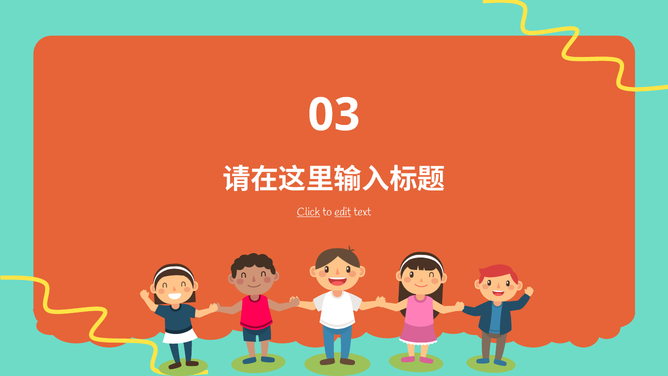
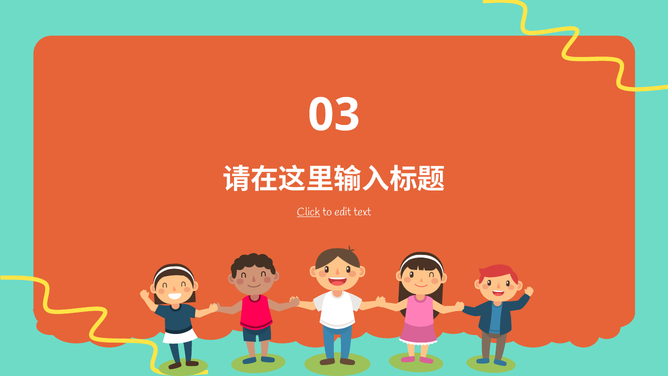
edit underline: present -> none (343, 212)
